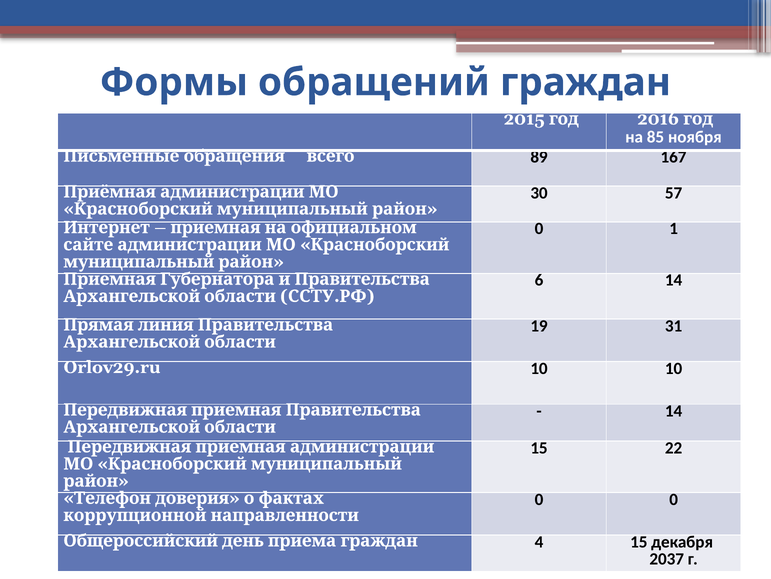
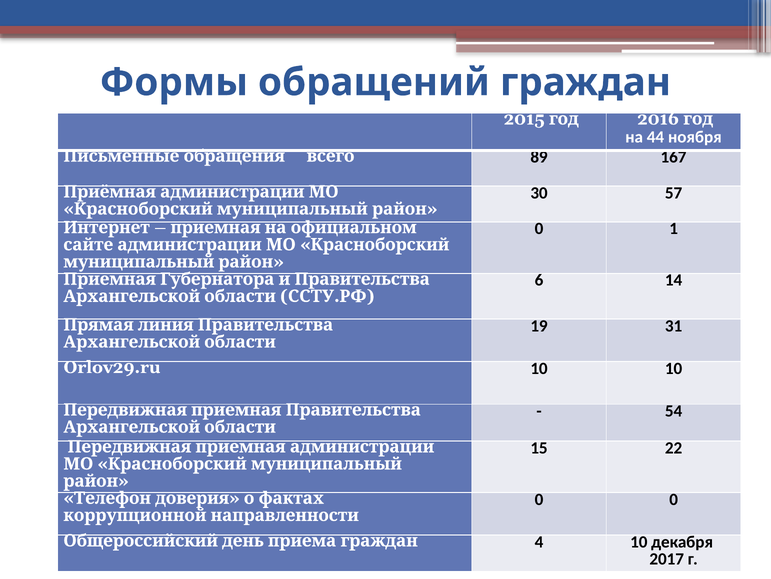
85: 85 -> 44 (655, 137)
14: 14 -> 54 (674, 411)
4 15: 15 -> 10 (639, 541)
2037: 2037 -> 2017 (667, 558)
